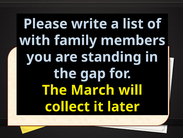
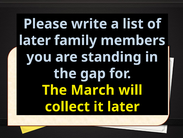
with: with -> later (35, 40)
